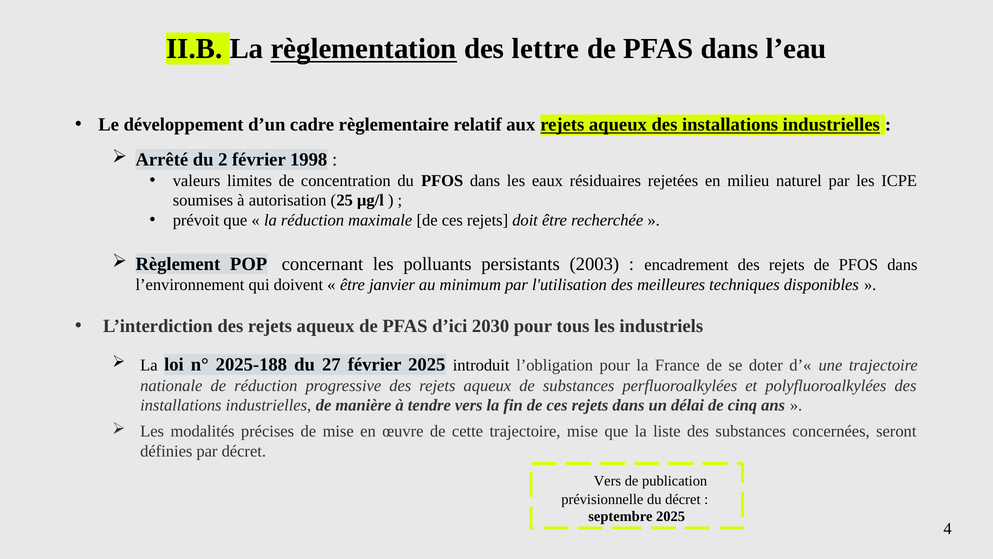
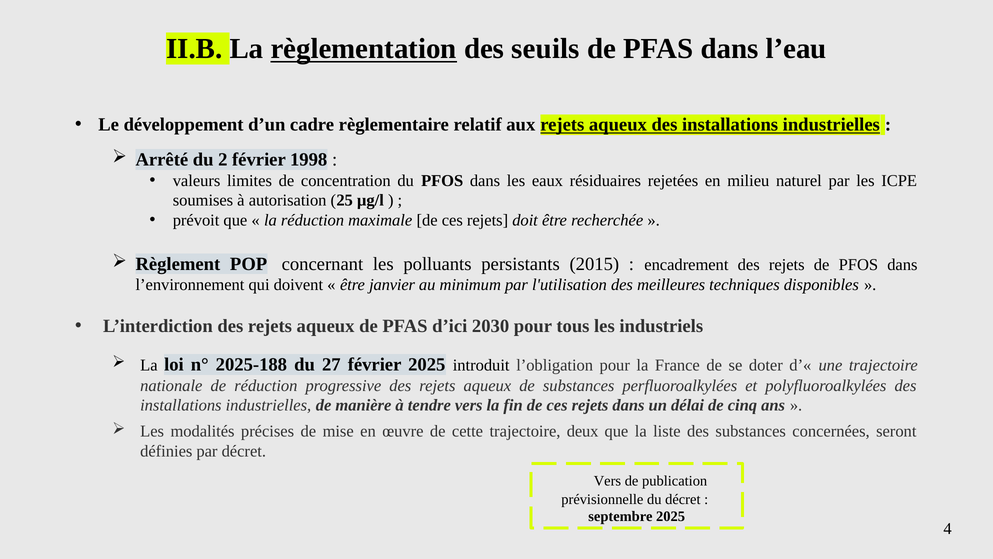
lettre: lettre -> seuils (546, 49)
2003: 2003 -> 2015 (594, 264)
trajectoire mise: mise -> deux (583, 431)
